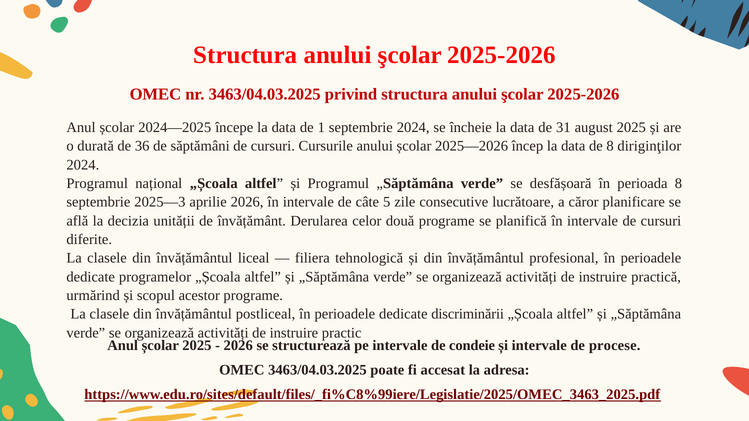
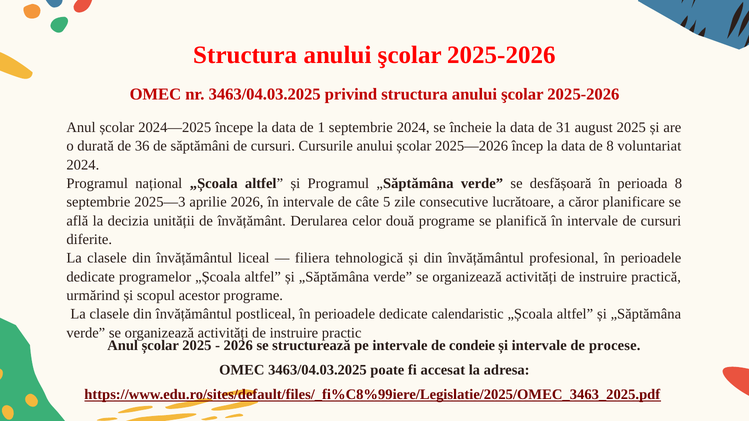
diriginţilor: diriginţilor -> voluntariat (649, 146)
discriminării: discriminării -> calendaristic (468, 314)
